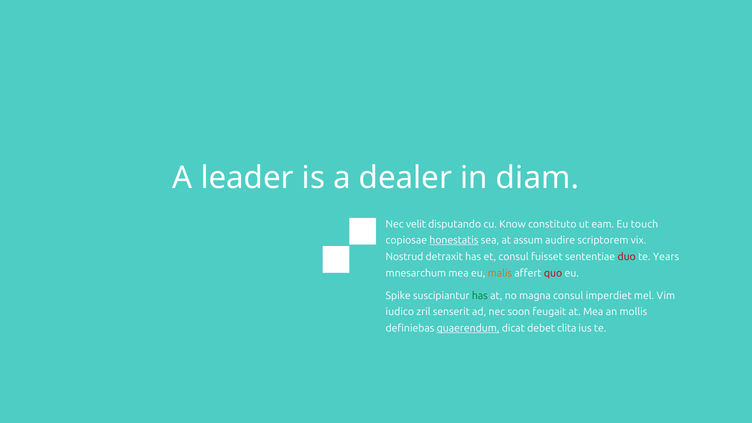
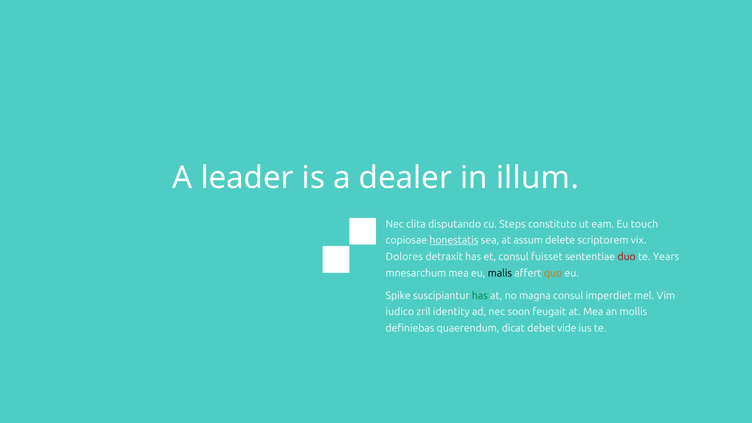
diam: diam -> illum (537, 178)
velit: velit -> clita (416, 224)
Know: Know -> Steps (512, 224)
audire: audire -> delete (560, 240)
Nostrud: Nostrud -> Dolores (404, 257)
malis colour: orange -> black (500, 273)
quo colour: red -> orange (553, 273)
senserit: senserit -> identity (451, 312)
quaerendum underline: present -> none (468, 328)
clita: clita -> vide (567, 328)
